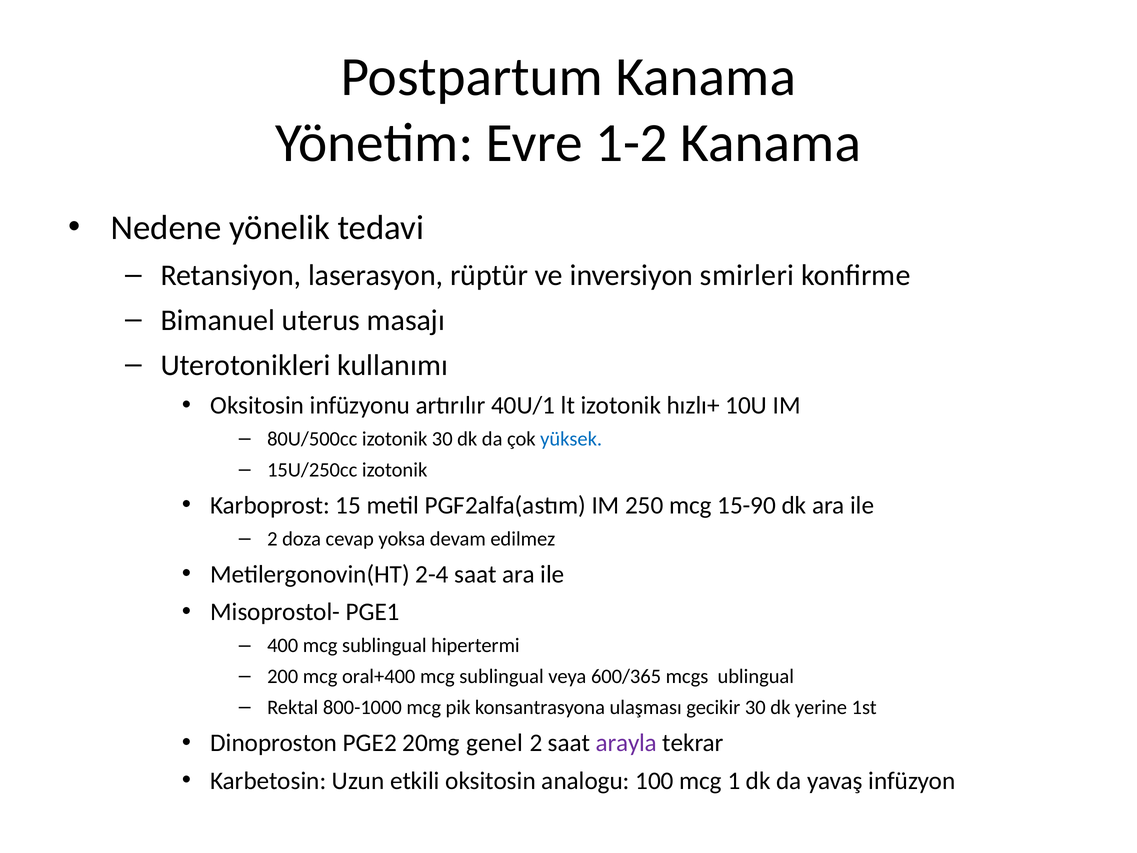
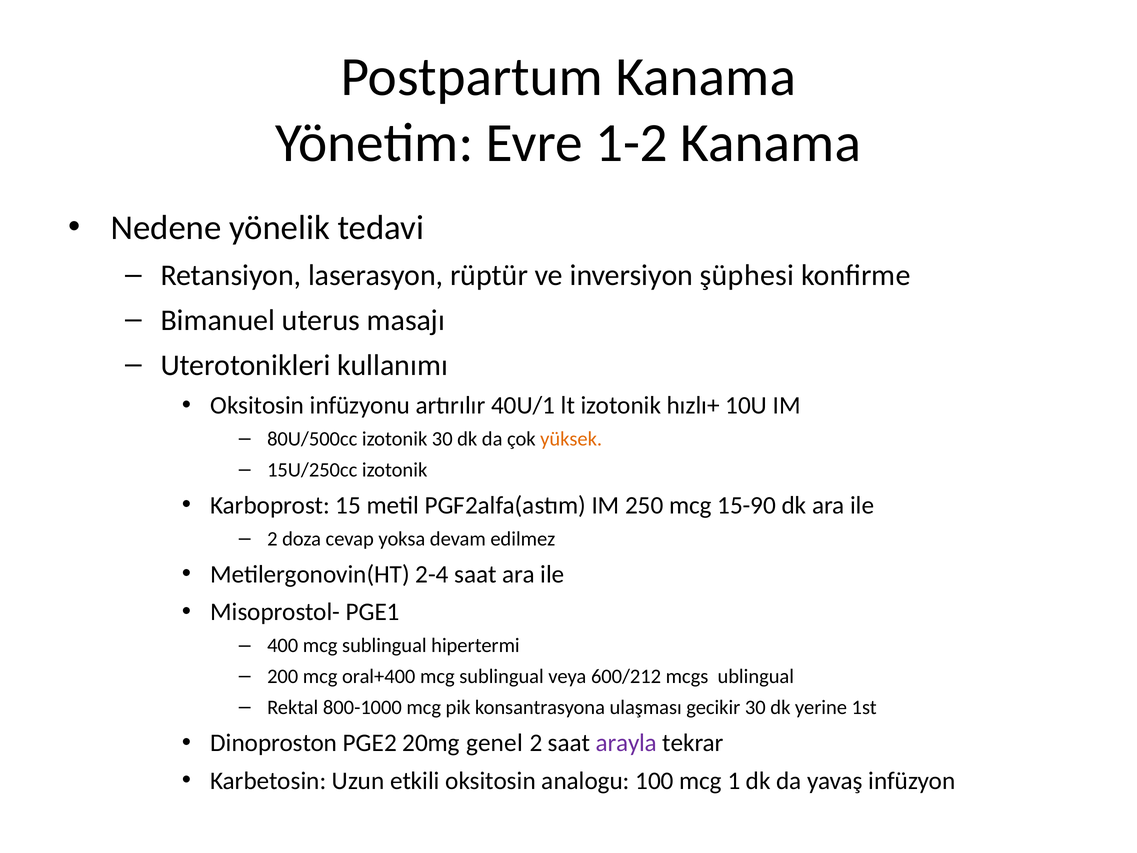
smirleri: smirleri -> şüphesi (747, 275)
yüksek colour: blue -> orange (571, 439)
600/365: 600/365 -> 600/212 (626, 676)
